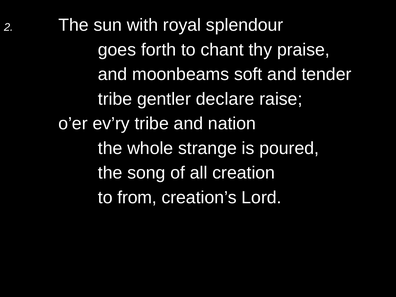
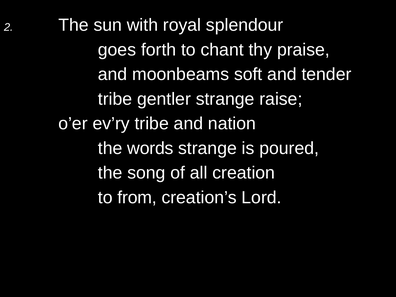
gentler declare: declare -> strange (225, 99)
whole: whole -> words (150, 148)
